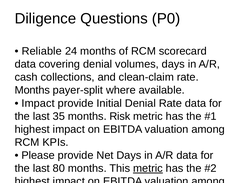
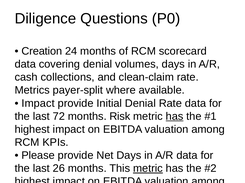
Reliable: Reliable -> Creation (42, 51)
Months: Months -> Metrics (32, 91)
35: 35 -> 72 (59, 117)
has underline: none -> present (175, 117)
80: 80 -> 26 (59, 169)
